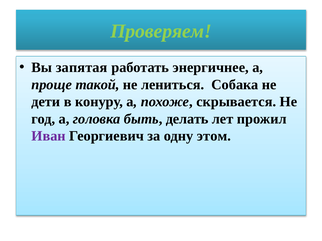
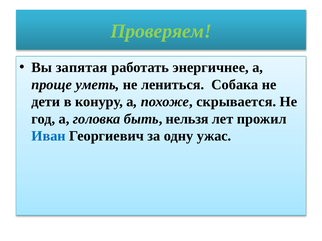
такой: такой -> уметь (97, 85)
делать: делать -> нельзя (187, 119)
Иван colour: purple -> blue (49, 136)
этом: этом -> ужас (214, 136)
